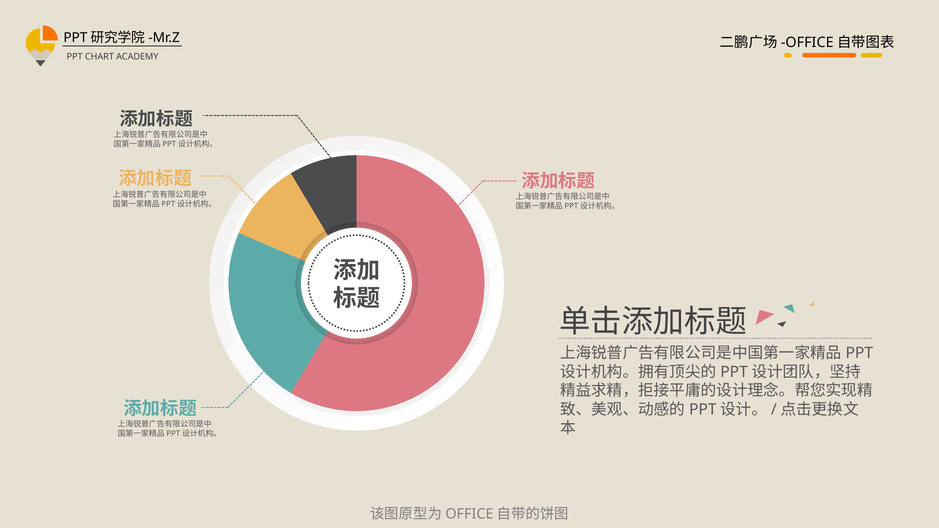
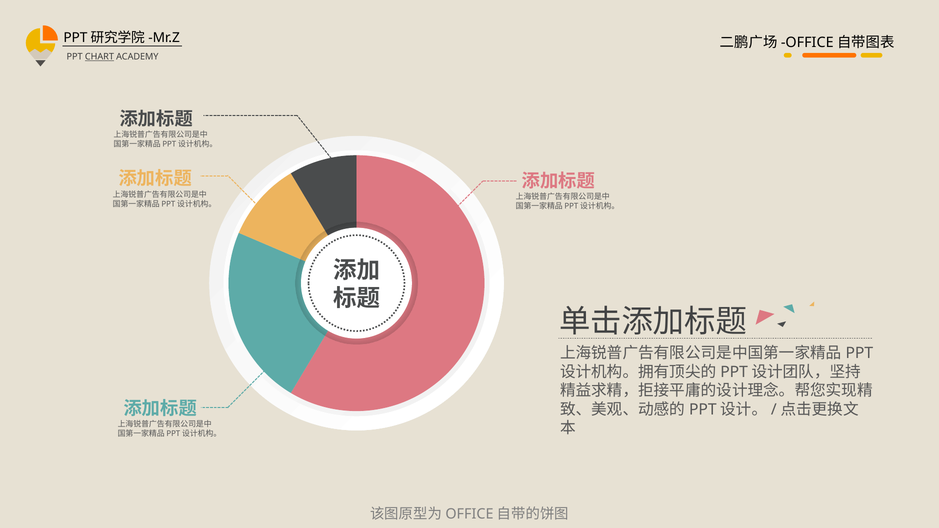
CHART underline: none -> present (99, 57)
